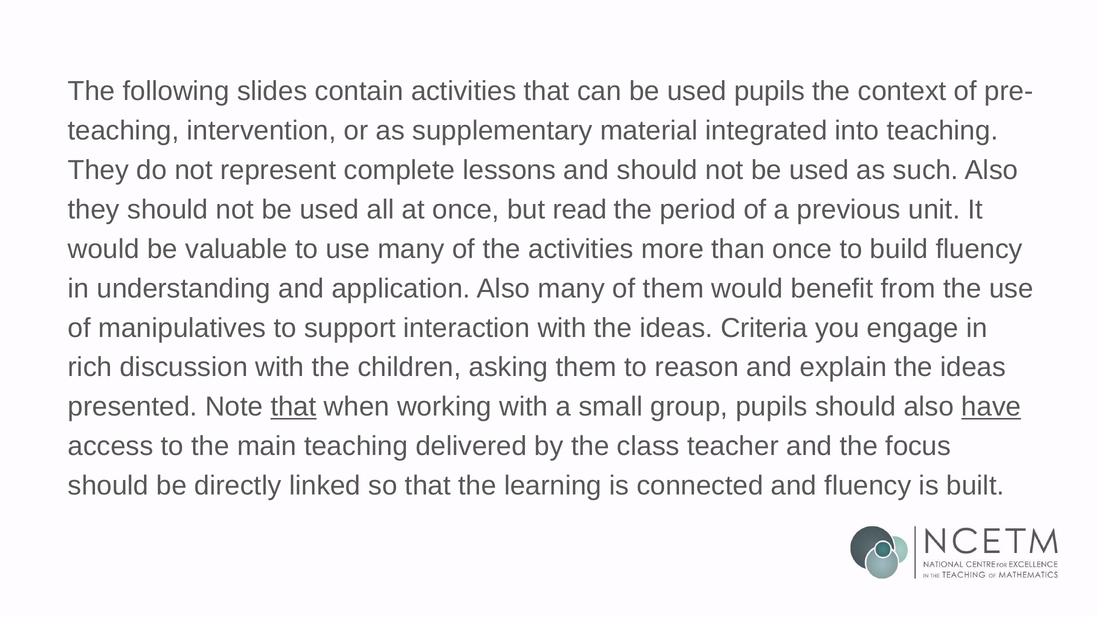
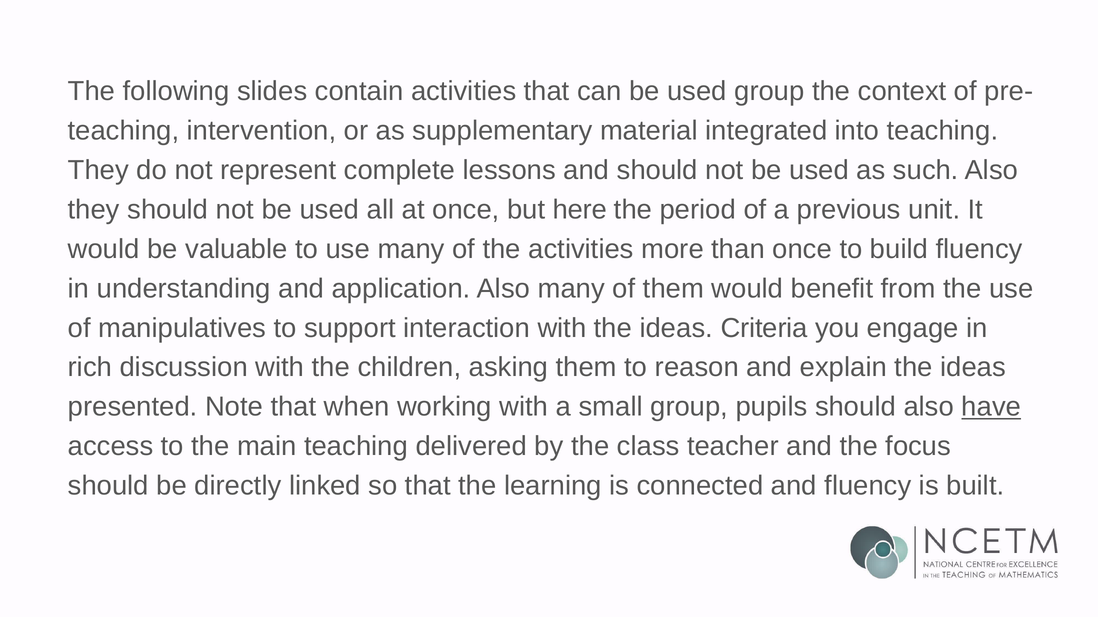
used pupils: pupils -> group (769, 91)
read: read -> here (580, 210)
that underline: present -> none (293, 407)
